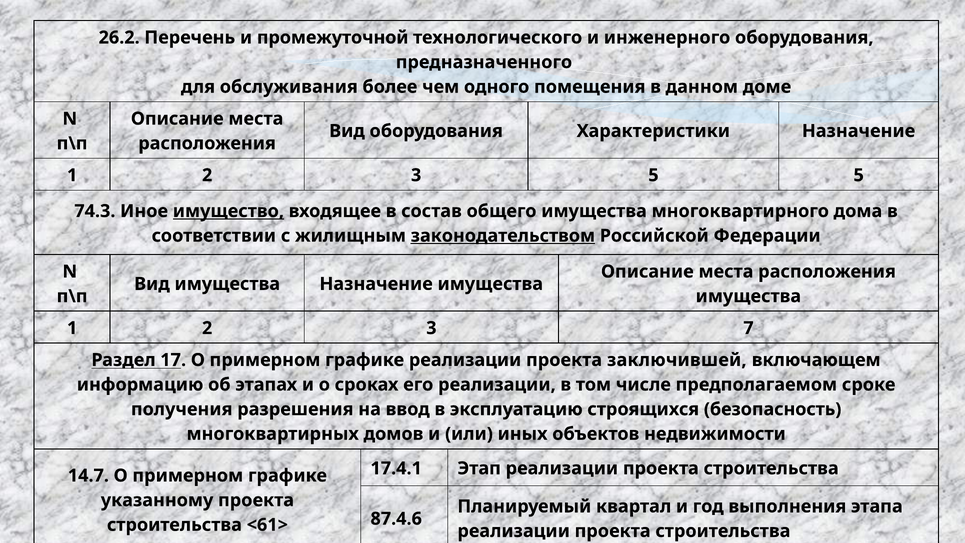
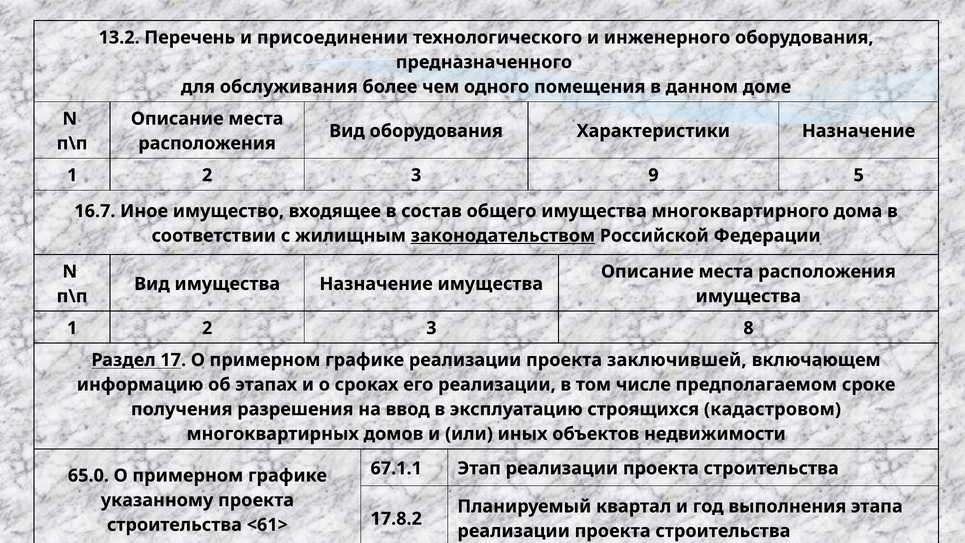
26.2: 26.2 -> 13.2 (119, 38)
промежуточной: промежуточной -> присоединении (332, 38)
3 5: 5 -> 9 (653, 175)
74.3: 74.3 -> 16.7 (95, 211)
имущество underline: present -> none (228, 211)
7: 7 -> 8 (748, 328)
безопасность: безопасность -> кадастровом (772, 409)
17.4.1: 17.4.1 -> 67.1.1 (396, 468)
14.7: 14.7 -> 65.0 (88, 475)
87.4.6: 87.4.6 -> 17.8.2 (396, 519)
